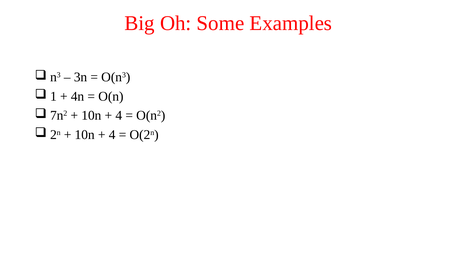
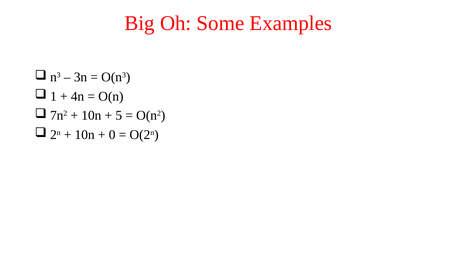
4: 4 -> 5 (119, 116)
4: 4 -> 0 (112, 135)
